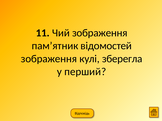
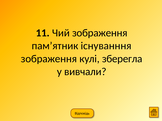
відомостей: відомостей -> існуванння (106, 46)
перший: перший -> вивчали (85, 72)
